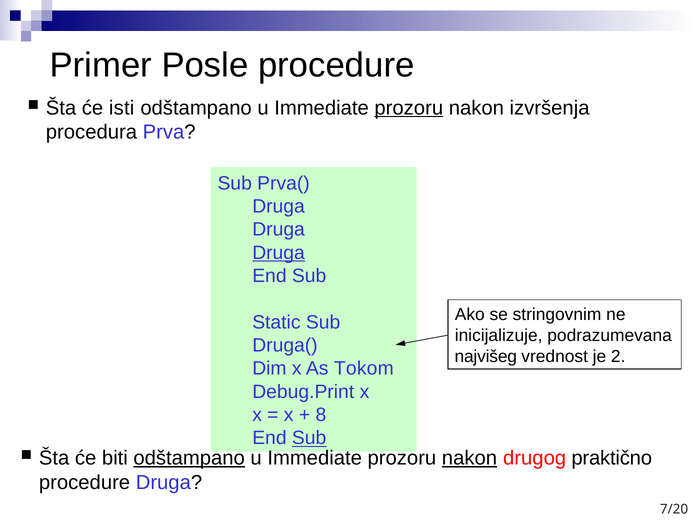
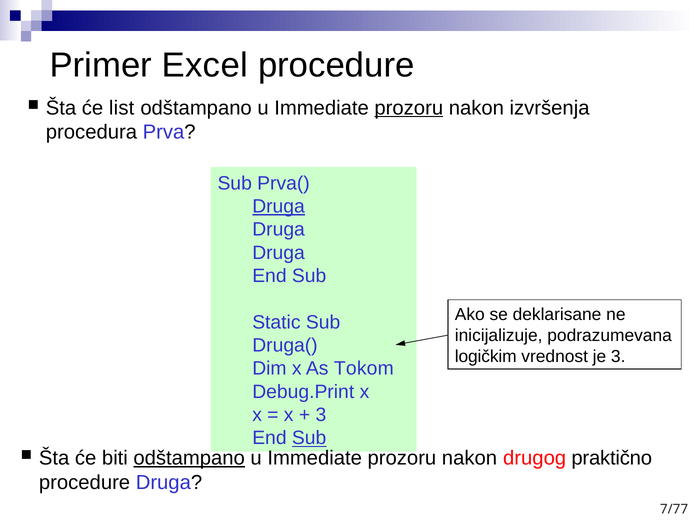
Posle: Posle -> Excel (205, 65)
isti: isti -> list (122, 108)
Druga underline: none -> present (279, 207)
Druga underline: present -> none (279, 253)
stringovnim: stringovnim -> deklarisane (557, 315)
najvišeg: najvišeg -> logičkim (486, 357)
je 2: 2 -> 3 (618, 357)
8: 8 -> 3 (321, 415)
nakon underline: present -> none (469, 458)
7/20: 7/20 -> 7/77 (674, 510)
